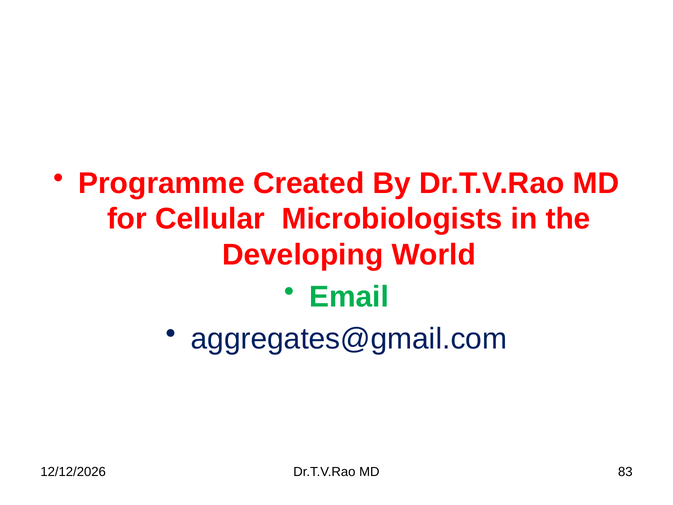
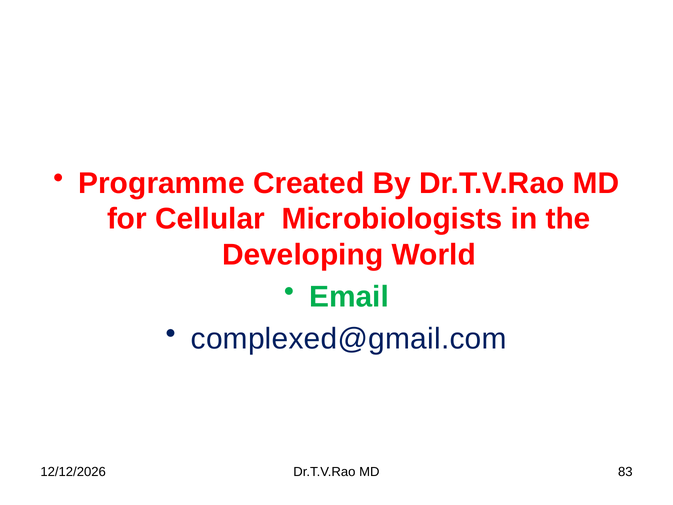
aggregates@gmail.com: aggregates@gmail.com -> complexed@gmail.com (349, 339)
